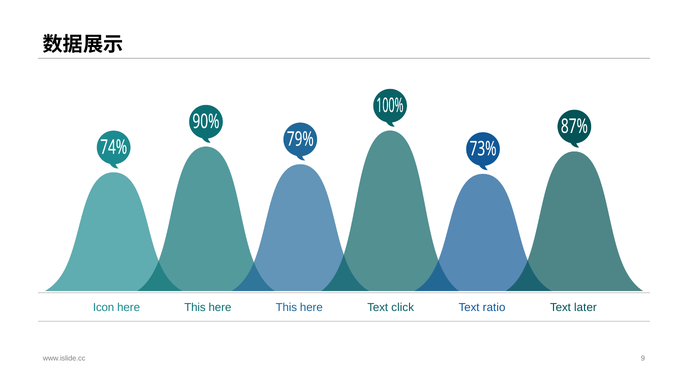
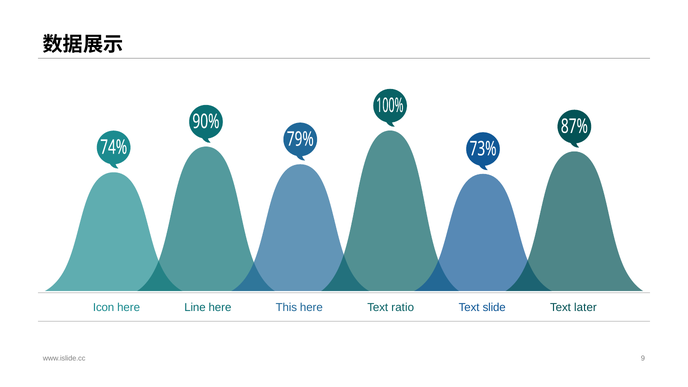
This: This -> Line (195, 307)
click: click -> ratio (403, 307)
ratio: ratio -> slide (494, 307)
